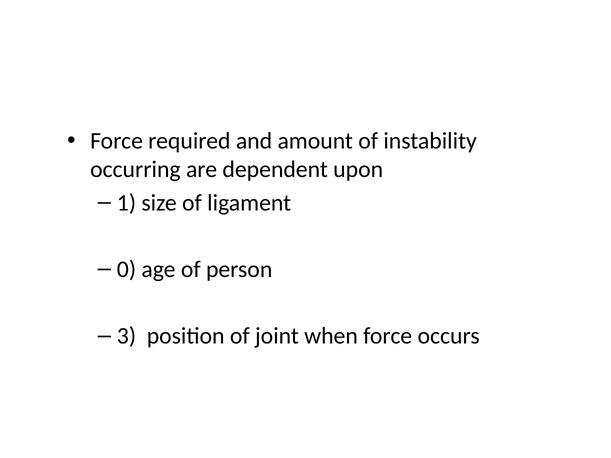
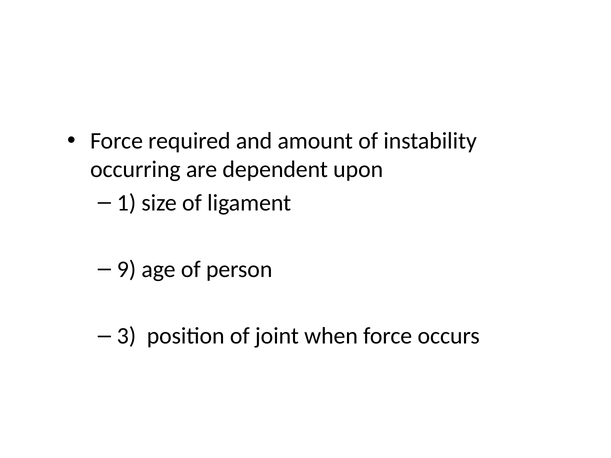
0: 0 -> 9 (126, 270)
